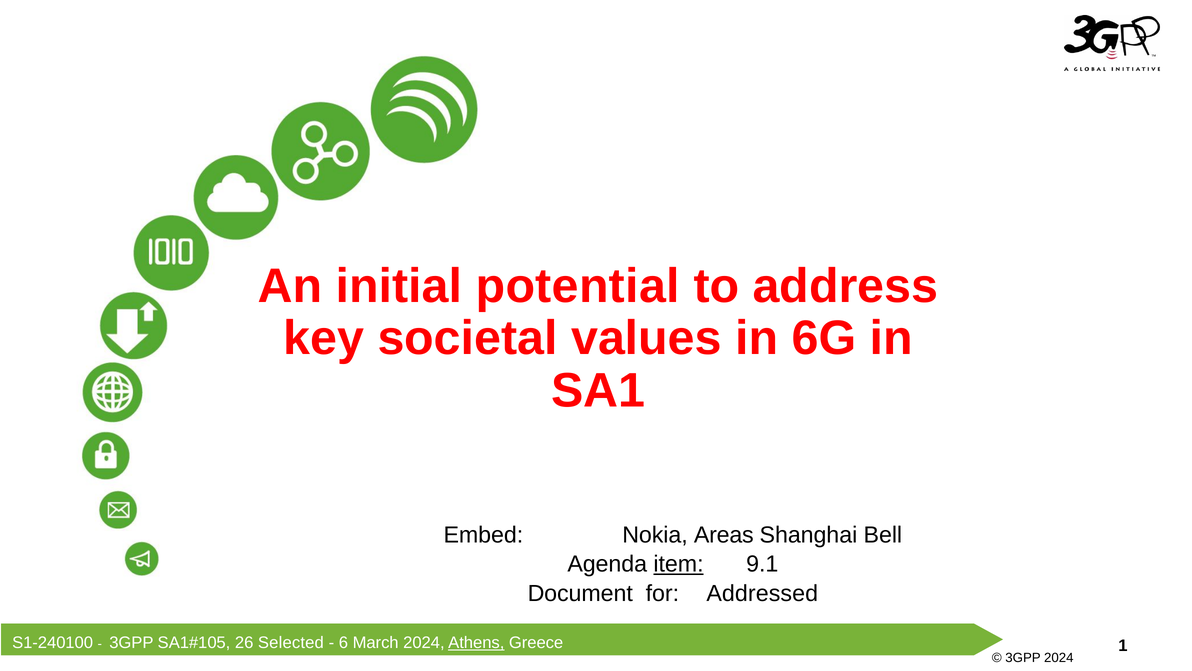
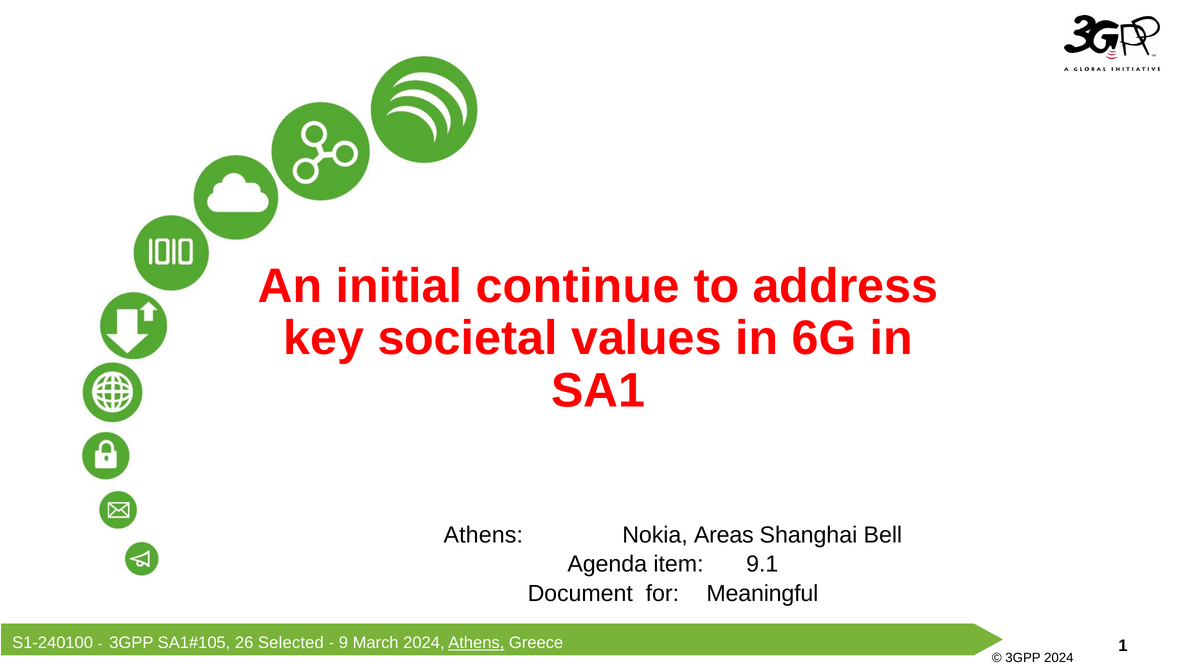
potential: potential -> continue (578, 286)
Embed: Embed -> Athens (483, 535)
item underline: present -> none (679, 564)
Addressed: Addressed -> Meaningful (762, 593)
6: 6 -> 9 (343, 642)
